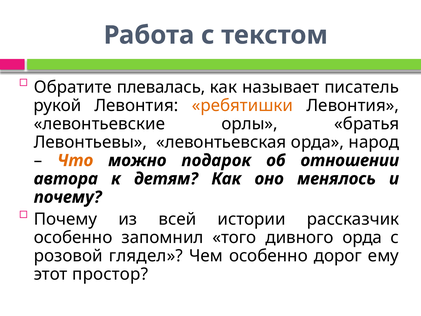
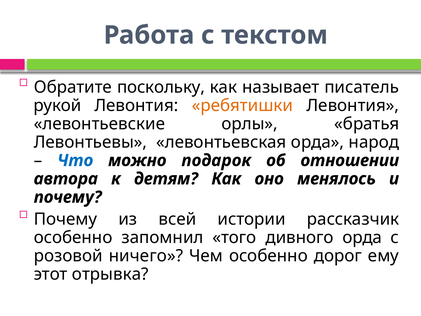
плевалась: плевалась -> поскольку (161, 87)
Что colour: orange -> blue (75, 160)
глядел: глядел -> ничего (146, 256)
простор: простор -> отрывка (110, 274)
